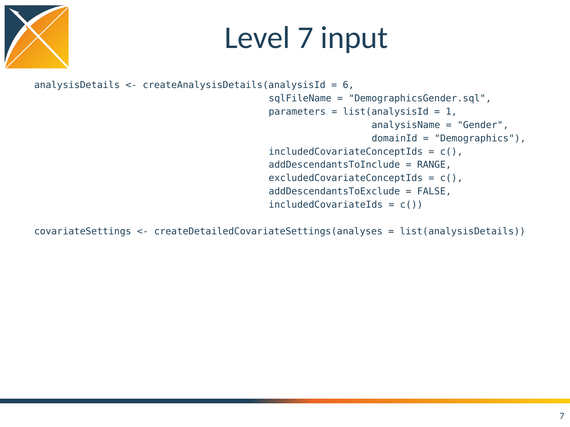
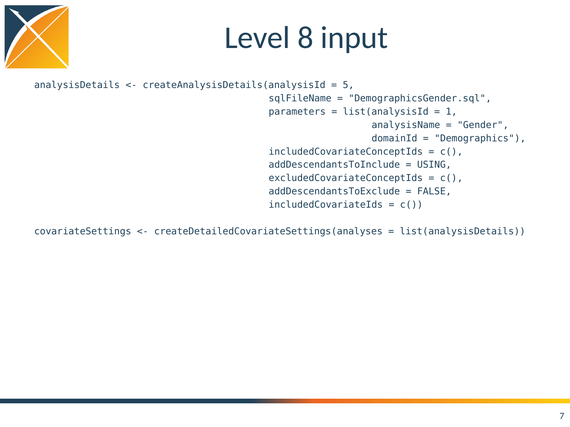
Level 7: 7 -> 8 (305, 38)
6: 6 -> 5 (348, 85)
RANGE: RANGE -> USING (434, 165)
